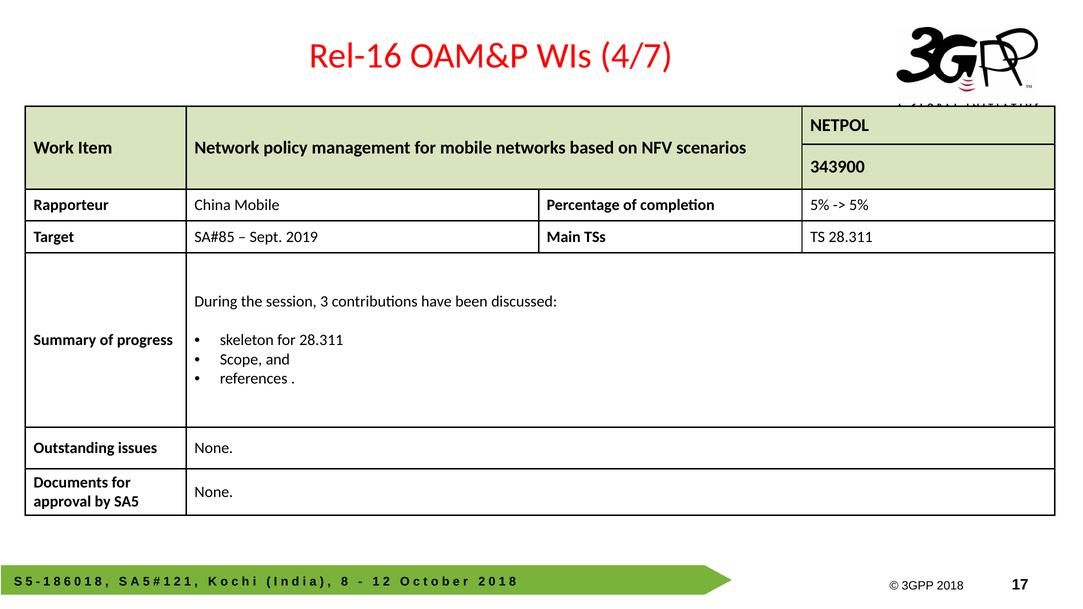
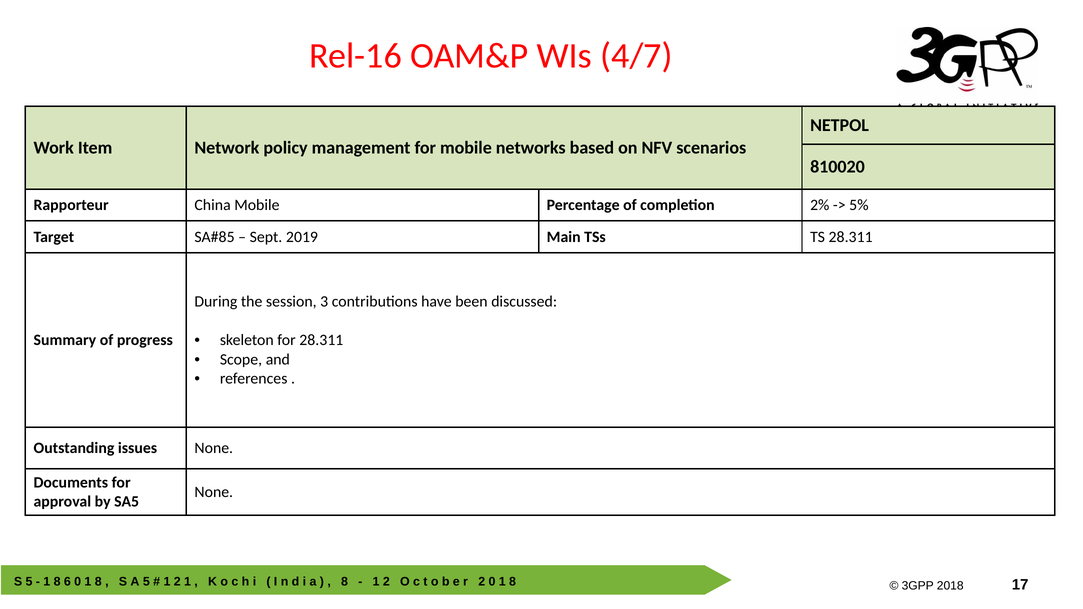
343900: 343900 -> 810020 (837, 167)
completion 5%: 5% -> 2% (820, 205)
